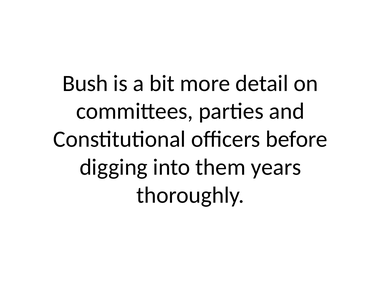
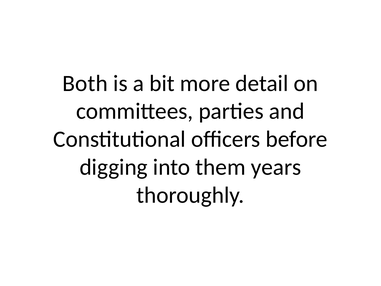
Bush: Bush -> Both (85, 83)
